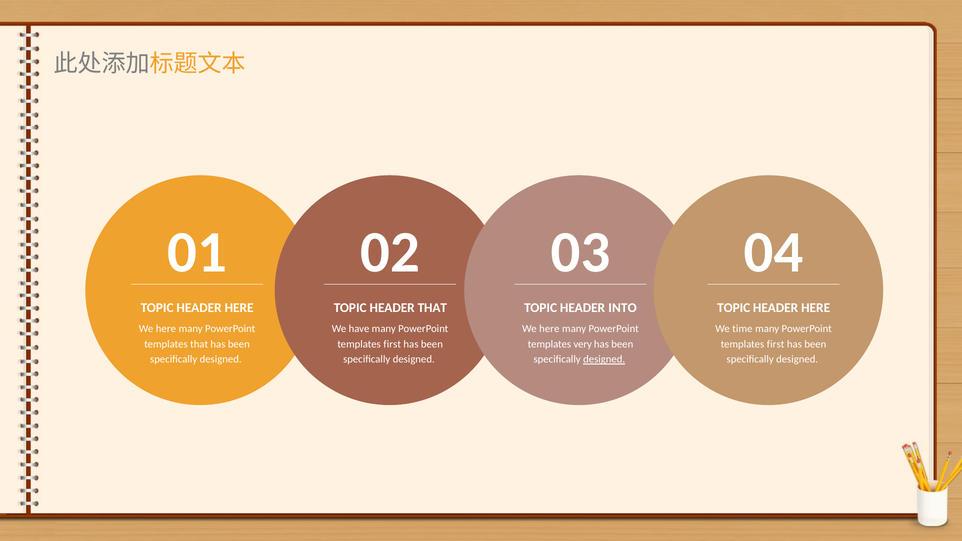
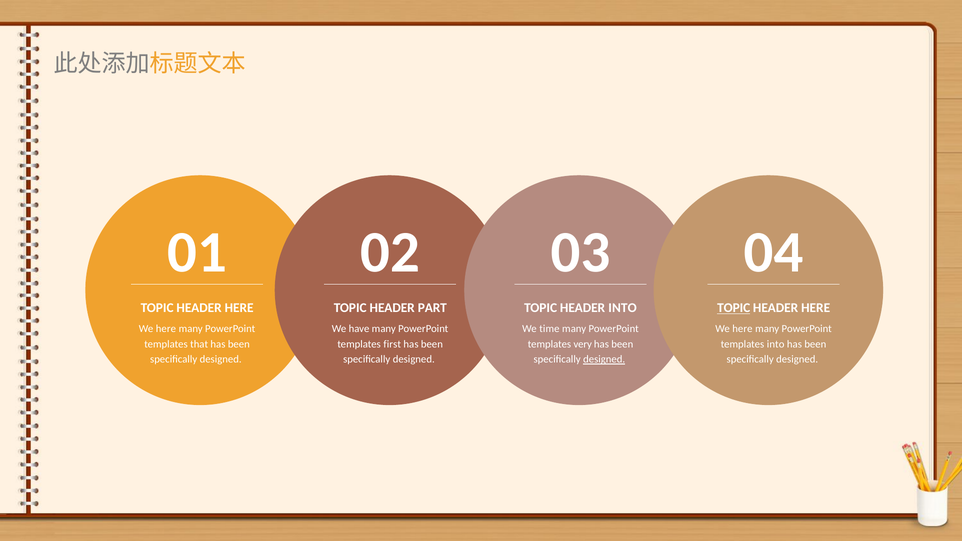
HEADER THAT: THAT -> PART (432, 308)
TOPIC underline: none -> present (734, 308)
here: here -> time (549, 329)
time: time -> here (742, 329)
first: first -> into (776, 344)
